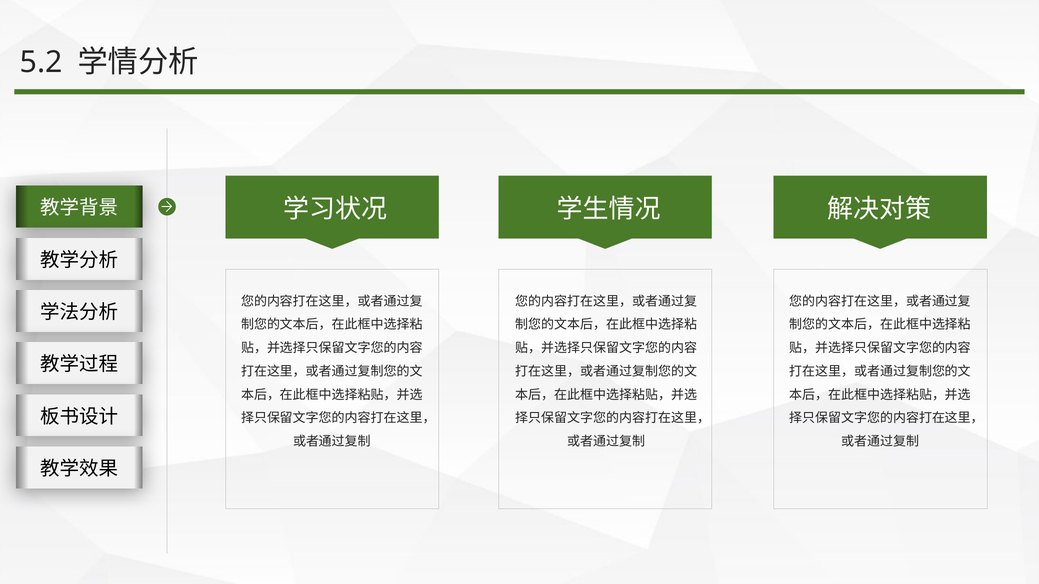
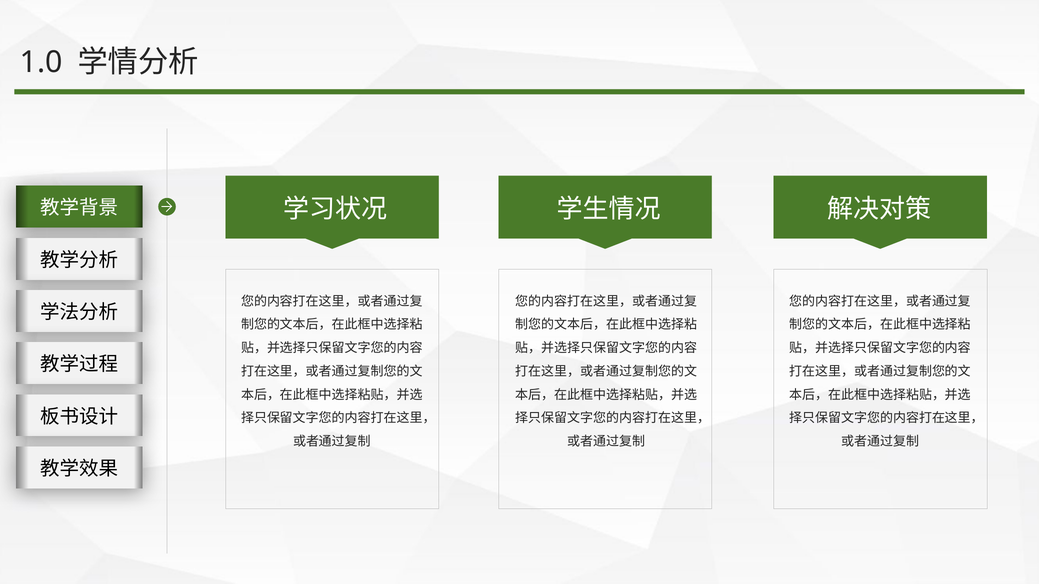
5.2: 5.2 -> 1.0 (41, 62)
